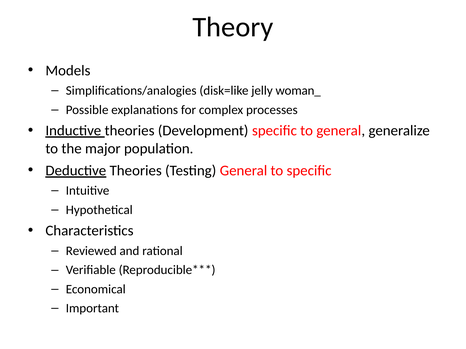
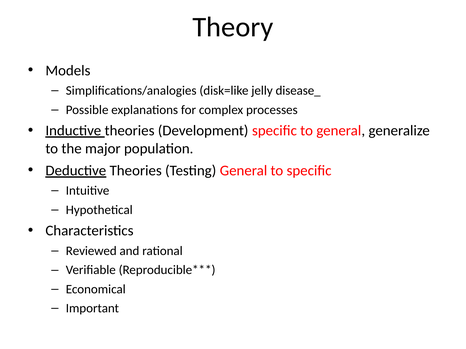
woman_: woman_ -> disease_ (298, 91)
